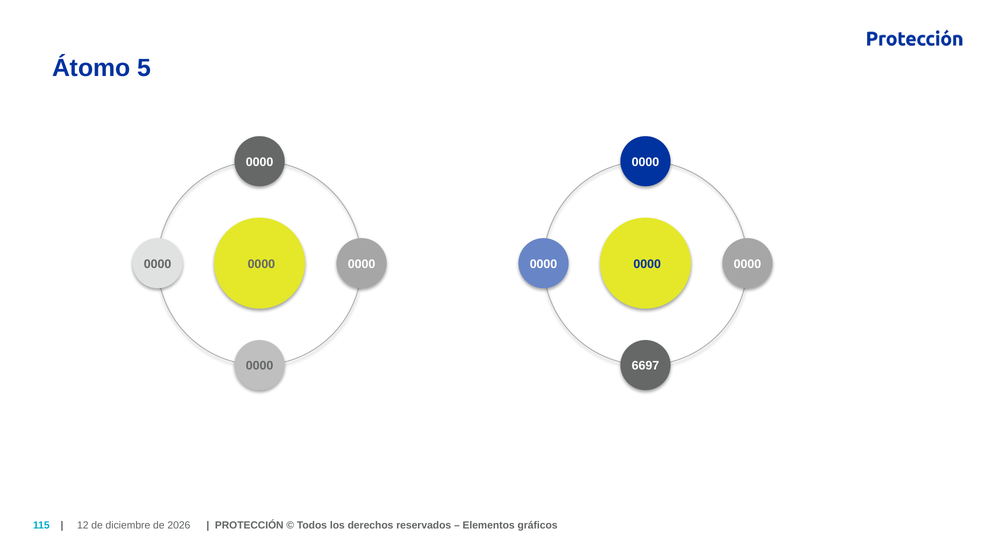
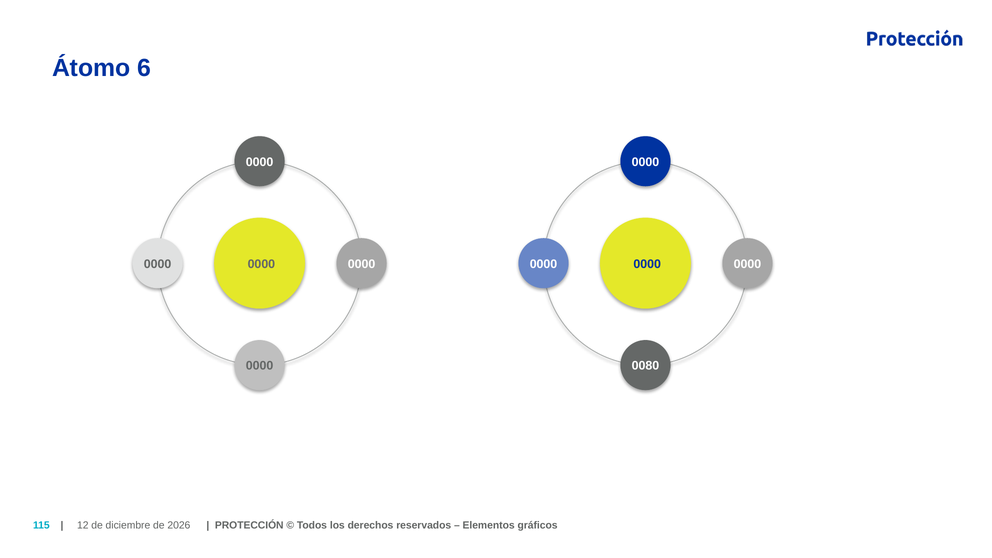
5: 5 -> 6 (144, 68)
6697: 6697 -> 0080 (645, 366)
